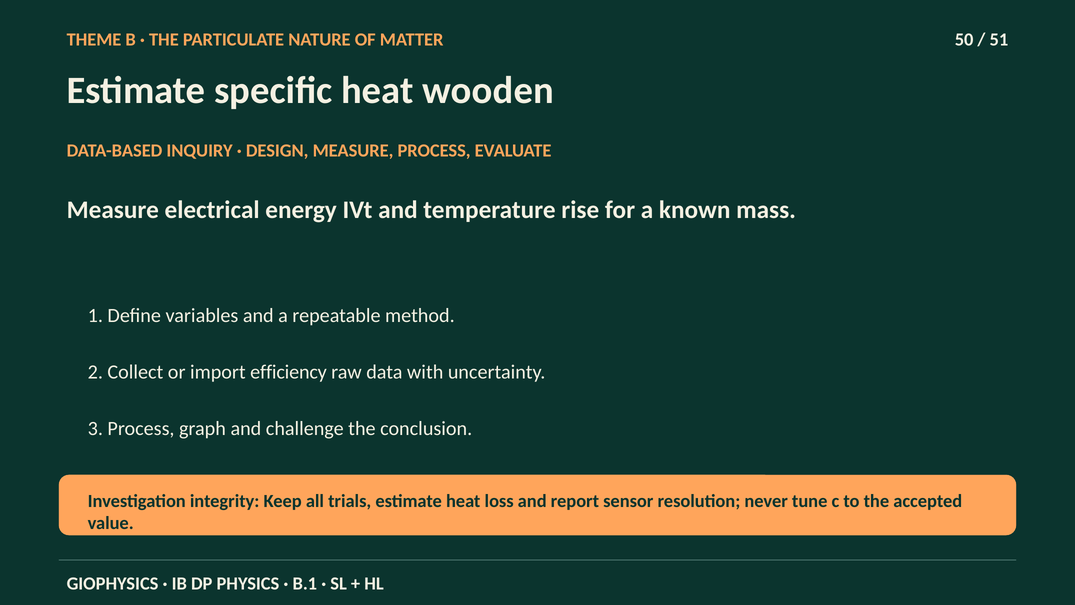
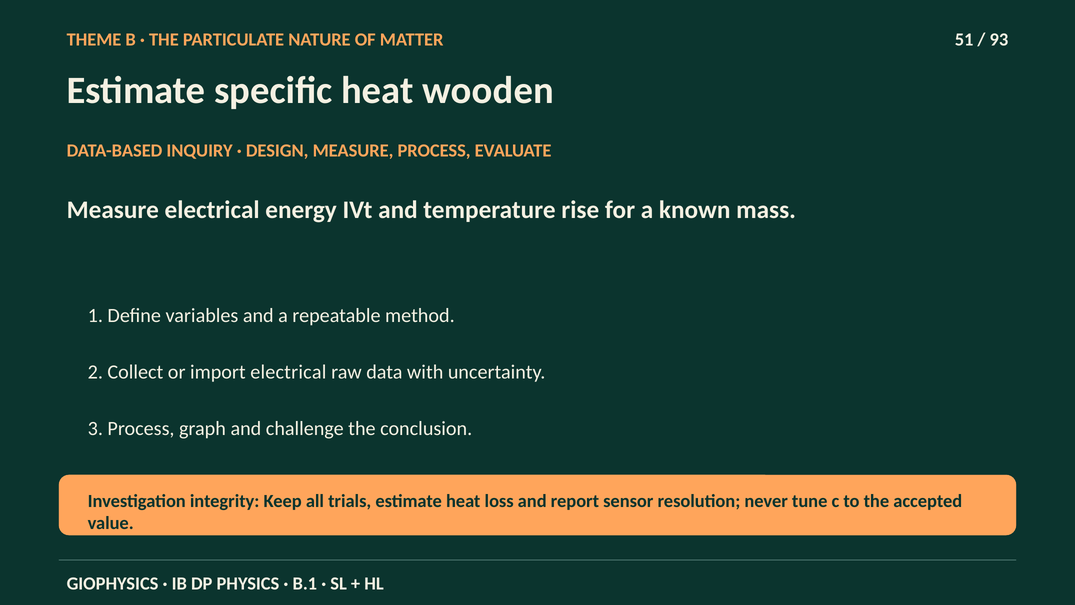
50: 50 -> 51 (964, 40)
51: 51 -> 93 (999, 40)
import efficiency: efficiency -> electrical (288, 372)
